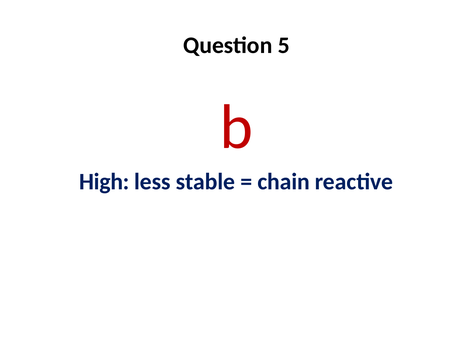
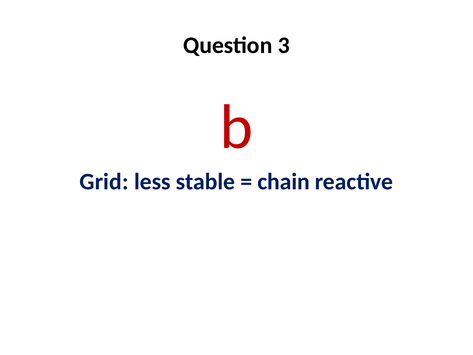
5: 5 -> 3 (284, 45)
High: High -> Grid (104, 181)
